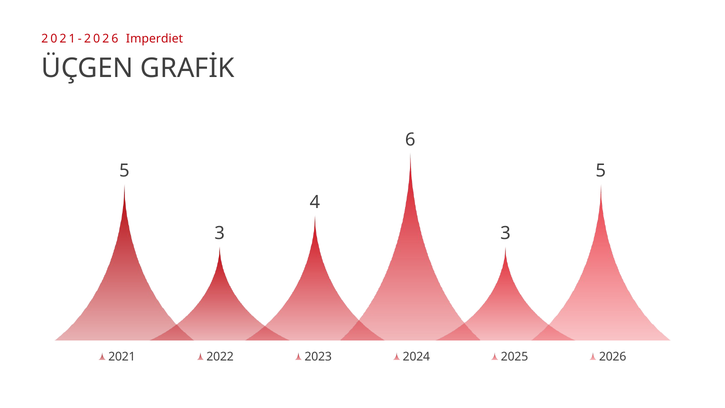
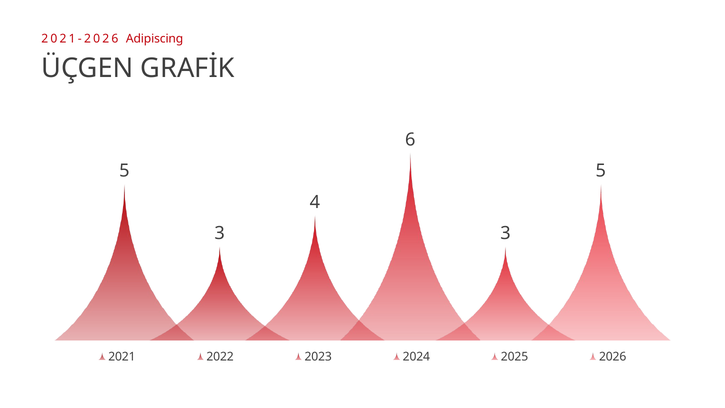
Imperdiet: Imperdiet -> Adipiscing (155, 39)
